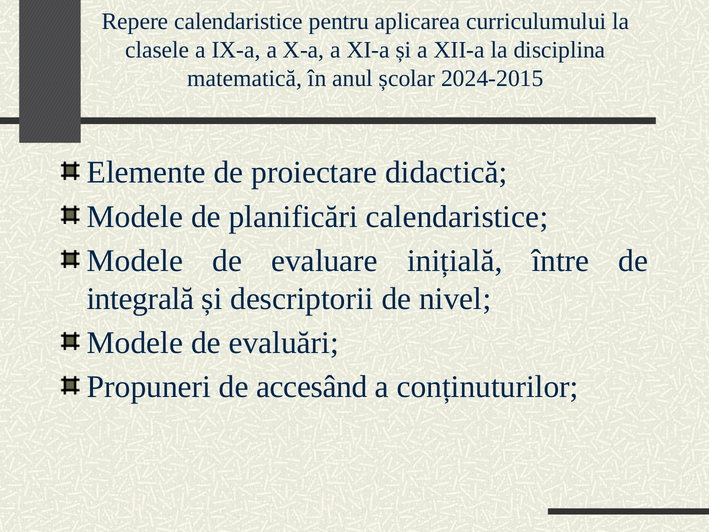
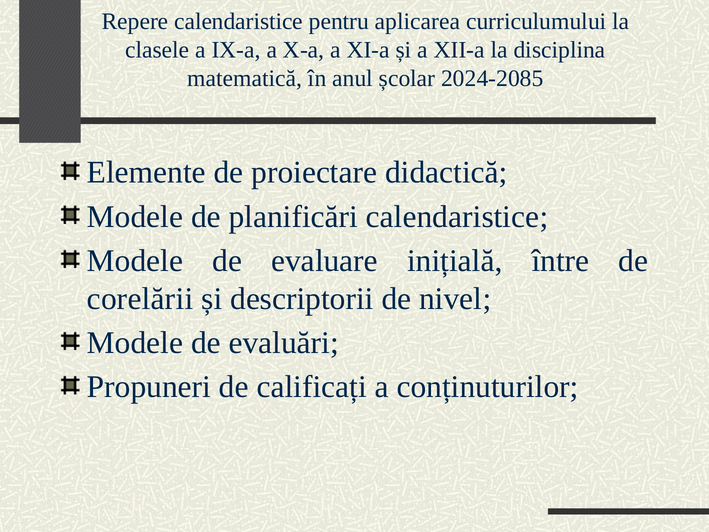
2024-2015: 2024-2015 -> 2024-2085 (492, 78)
integrală: integrală -> corelării (140, 298)
accesând: accesând -> calificați (312, 387)
